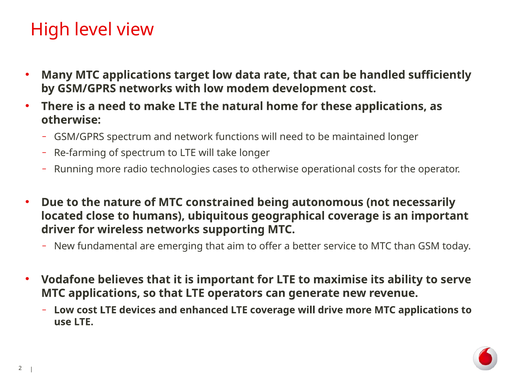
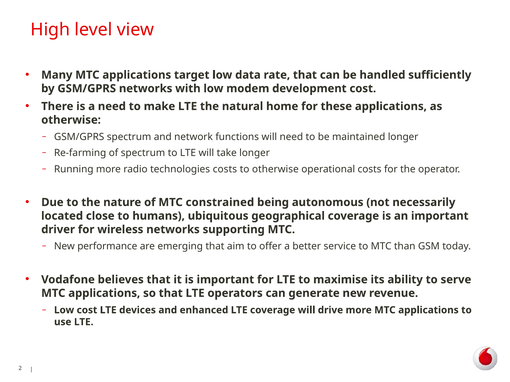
technologies cases: cases -> costs (225, 169)
fundamental: fundamental -> performance (107, 247)
